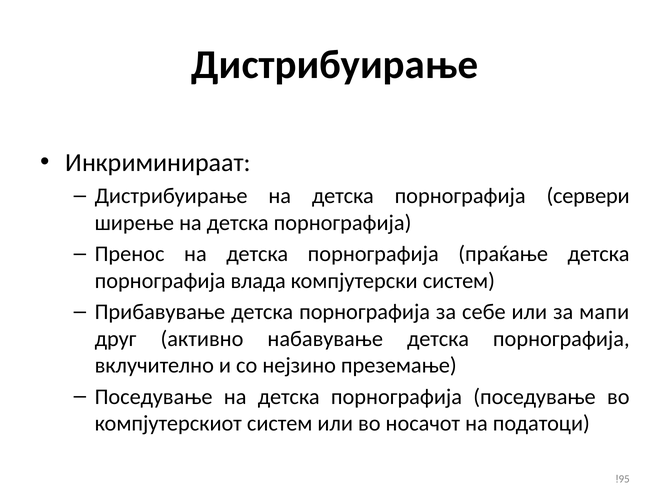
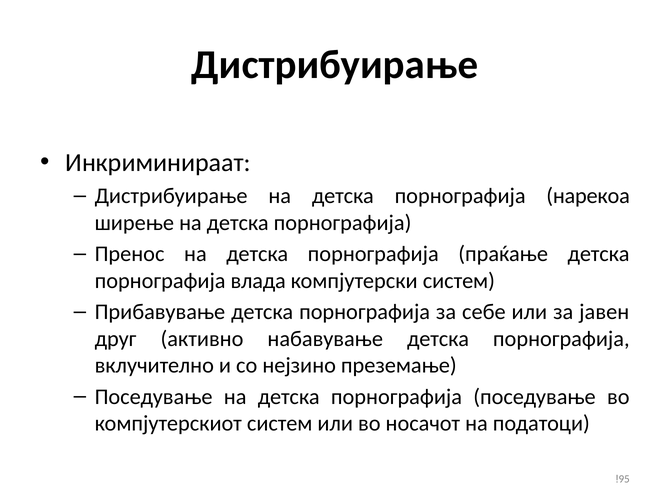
сервери: сервери -> нарекоа (588, 196)
мапи: мапи -> јавен (604, 312)
